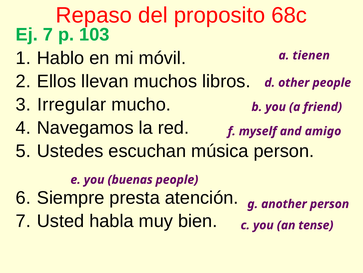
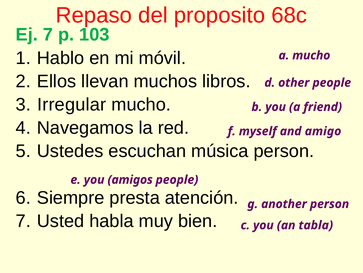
a tienen: tienen -> mucho (311, 55)
buenas: buenas -> amigos (130, 179)
tense: tense -> tabla (316, 225)
